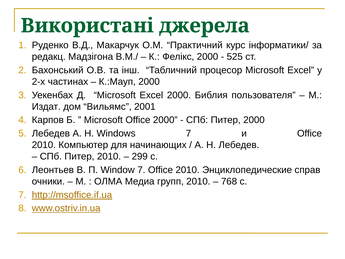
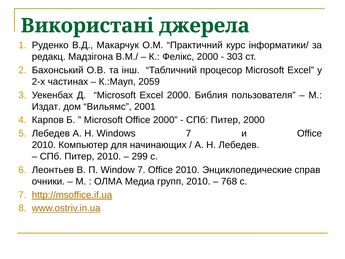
525: 525 -> 303 (235, 57)
К.:Мауп 2000: 2000 -> 2059 (149, 82)
